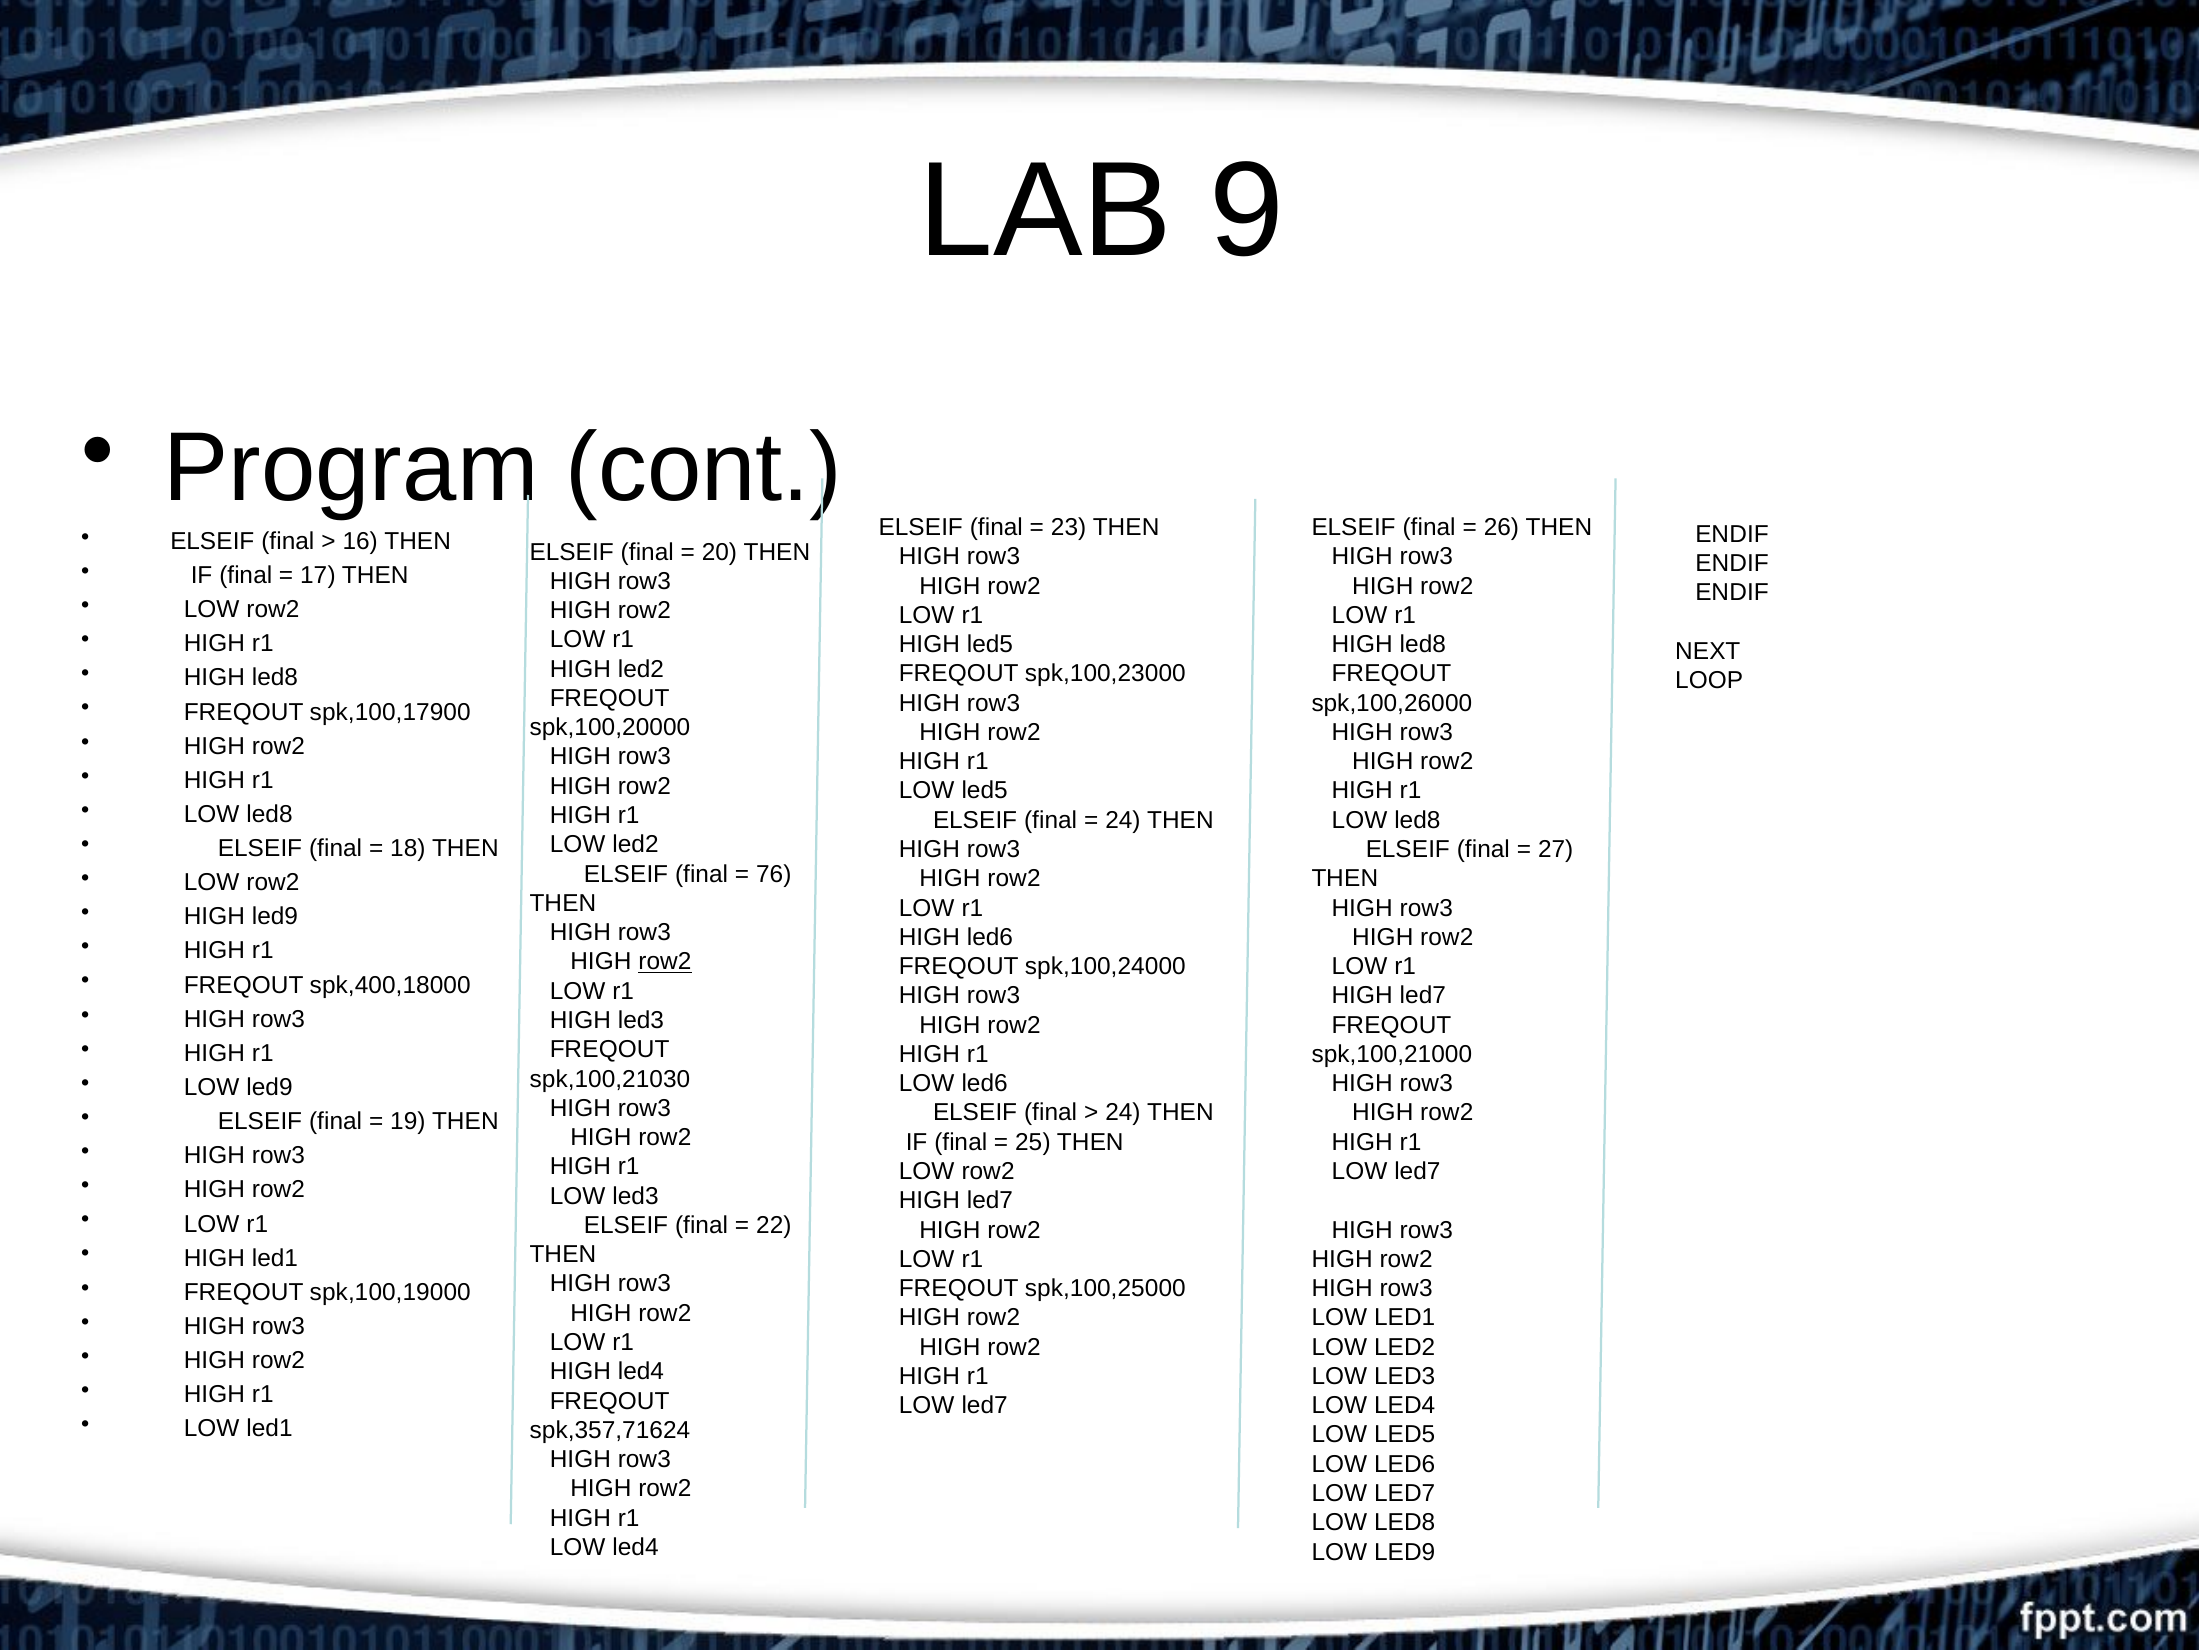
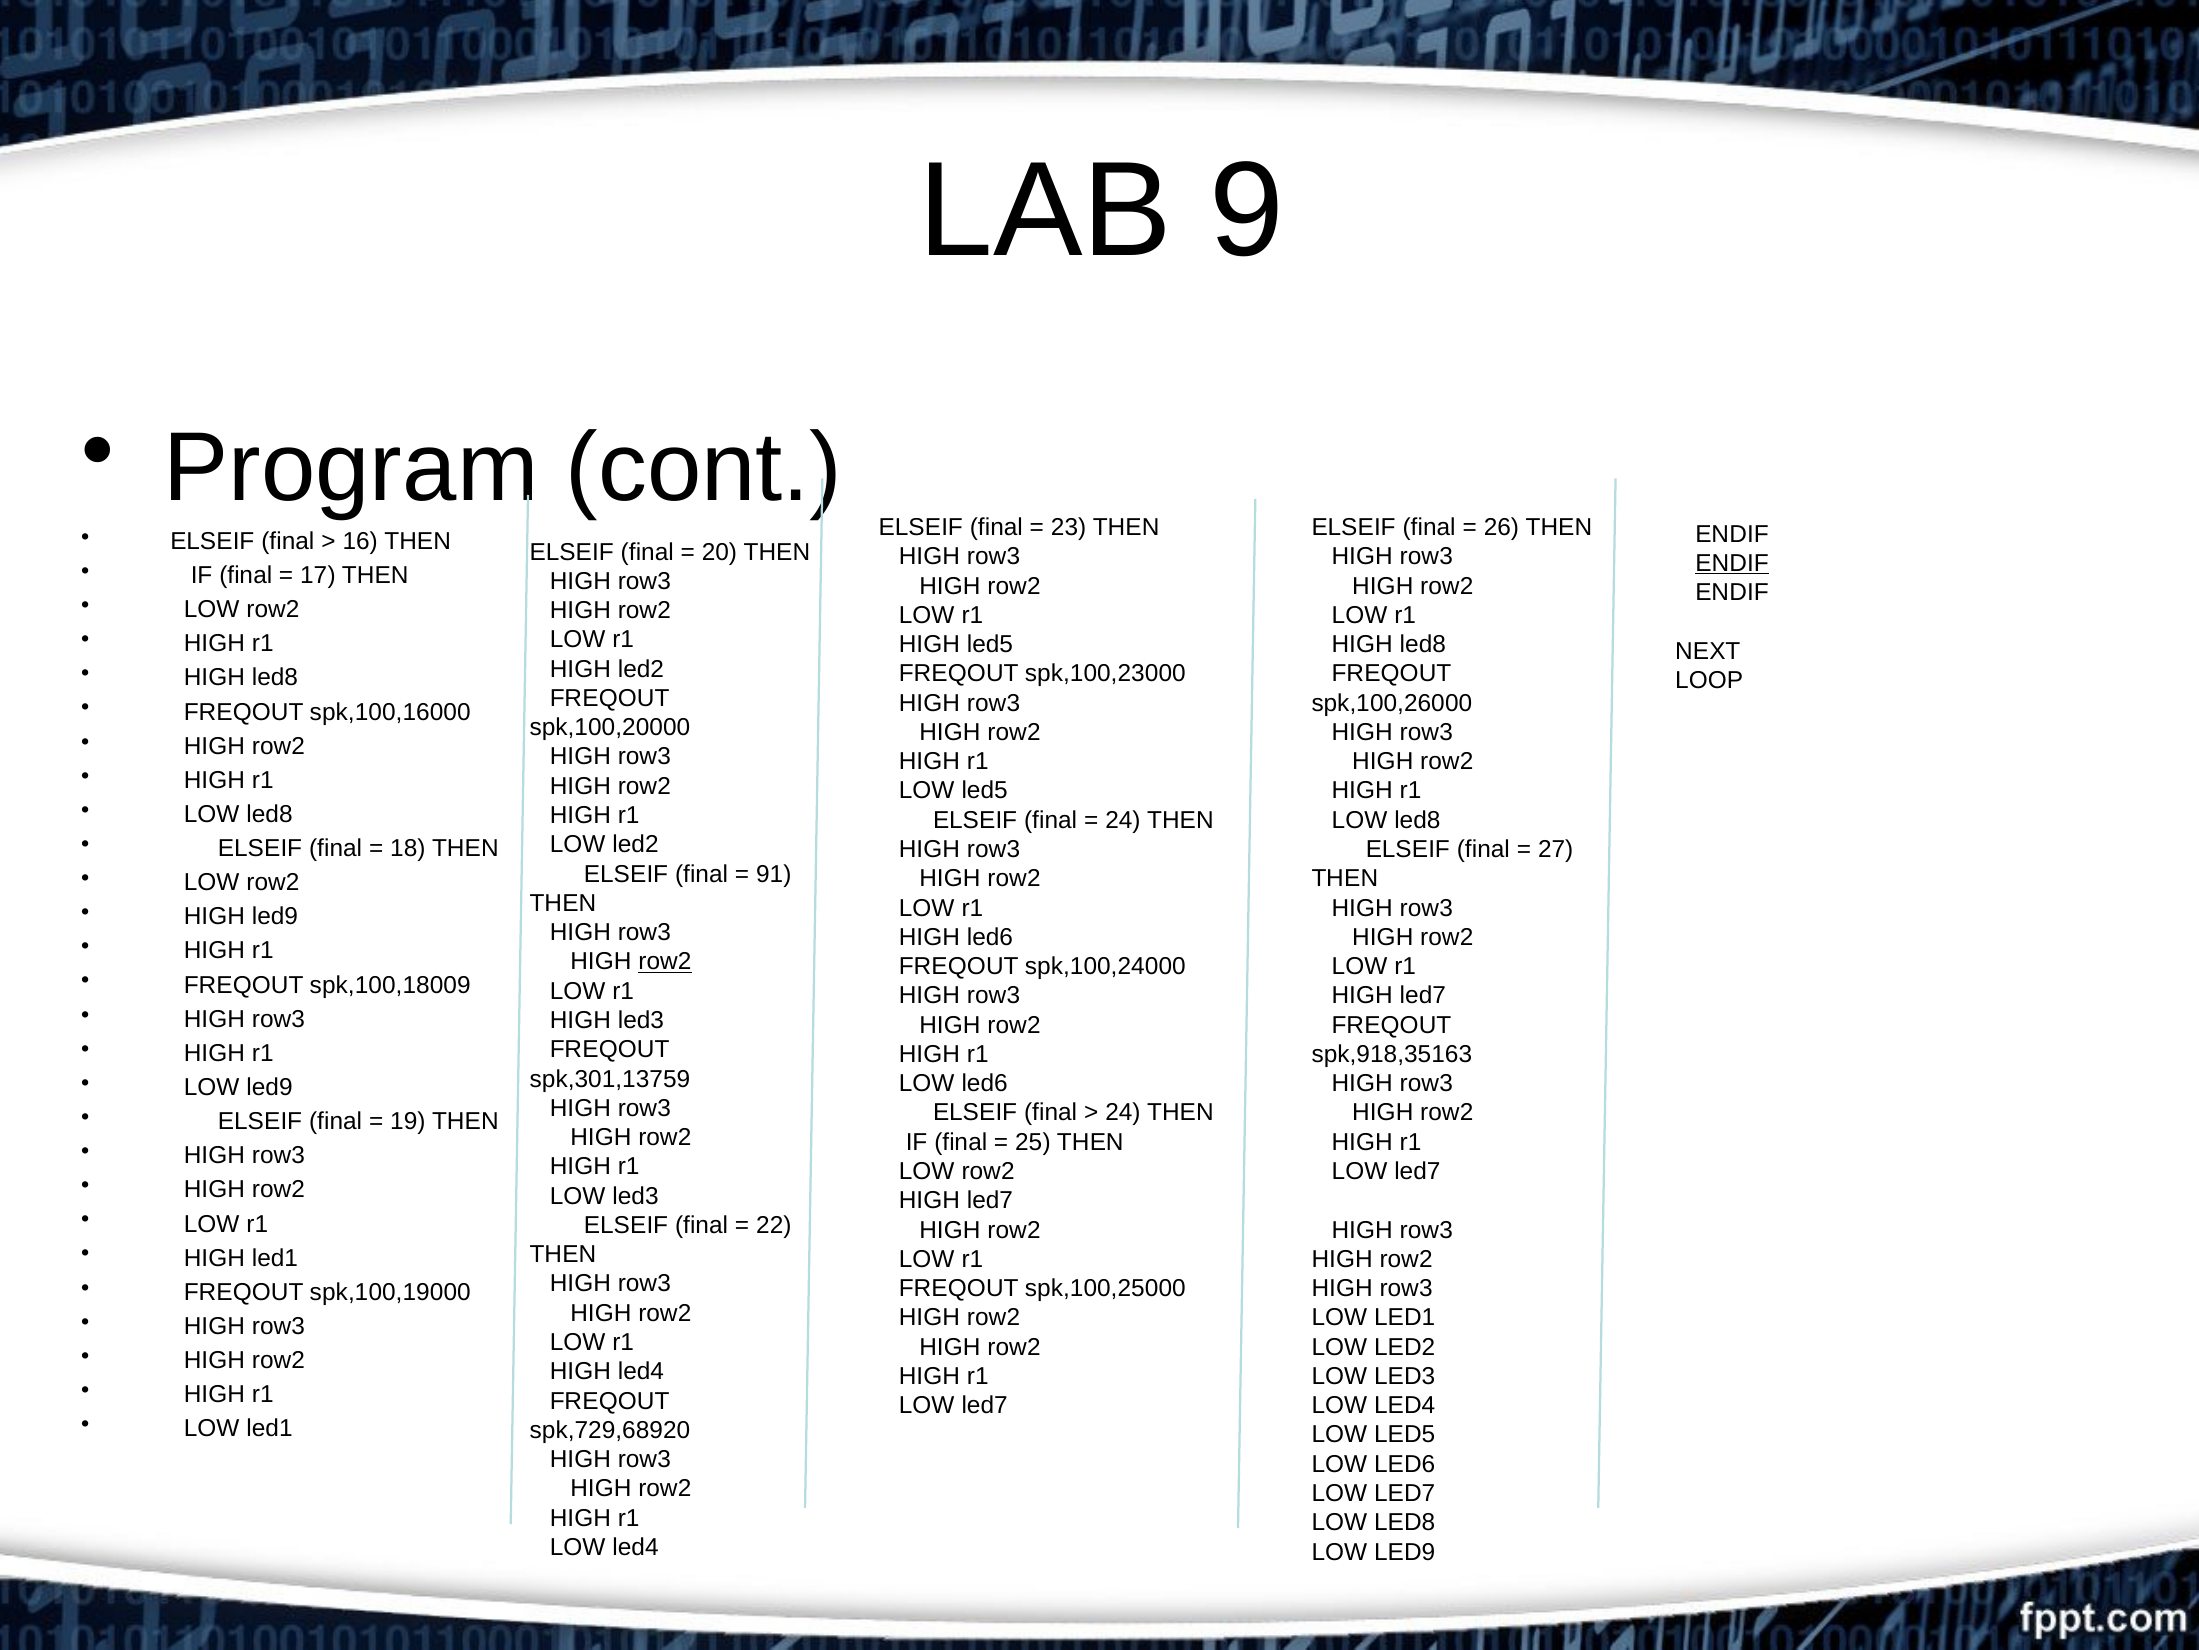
ENDIF underline: none -> present (1732, 563)
spk,100,17900: spk,100,17900 -> spk,100,16000 (390, 712)
76: 76 -> 91 (774, 874)
spk,400,18000: spk,400,18000 -> spk,100,18009 (390, 985)
spk,100,21000: spk,100,21000 -> spk,918,35163 (1392, 1054)
spk,100,21030: spk,100,21030 -> spk,301,13759 (610, 1078)
spk,357,71624: spk,357,71624 -> spk,729,68920 (610, 1430)
